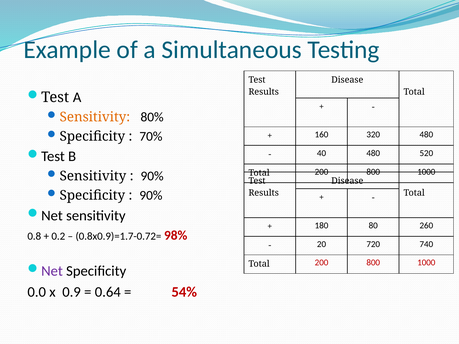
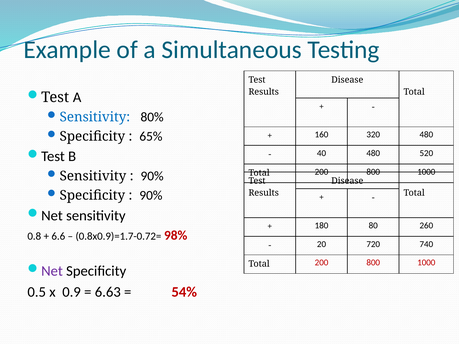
Sensitivity colour: orange -> blue (95, 117)
70%: 70% -> 65% (151, 136)
0.2: 0.2 -> 6.6 (58, 236)
0.0: 0.0 -> 0.5 (37, 292)
0.64: 0.64 -> 6.63 (108, 292)
